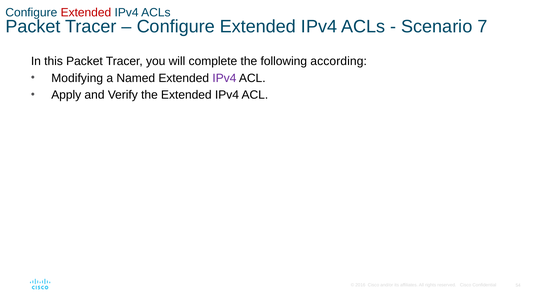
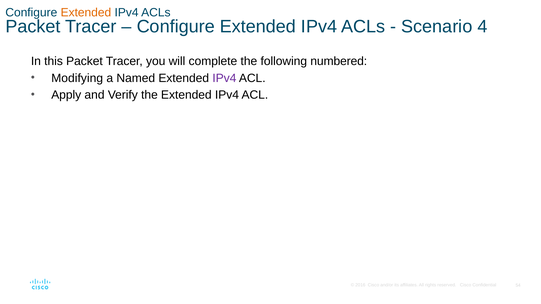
Extended colour: red -> orange (86, 12)
7: 7 -> 4 (482, 27)
according: according -> numbered (339, 61)
